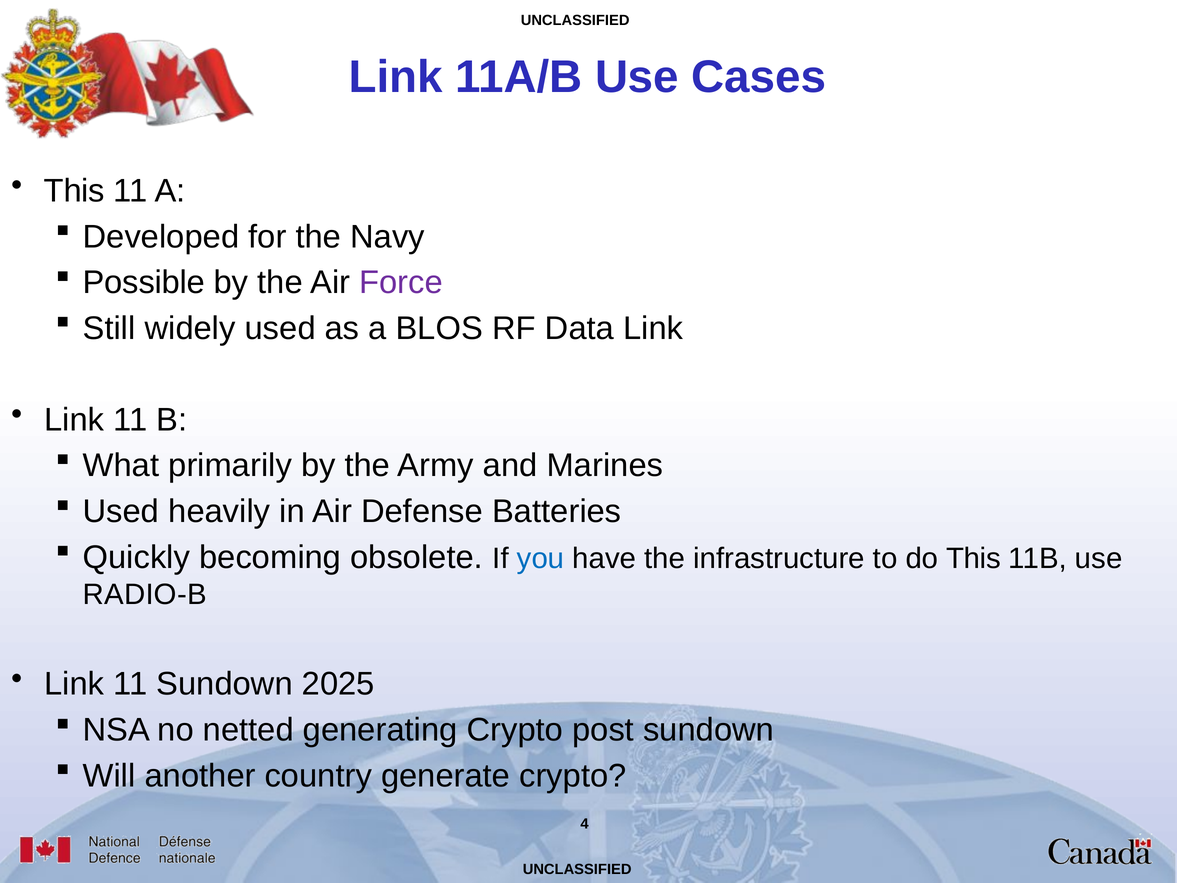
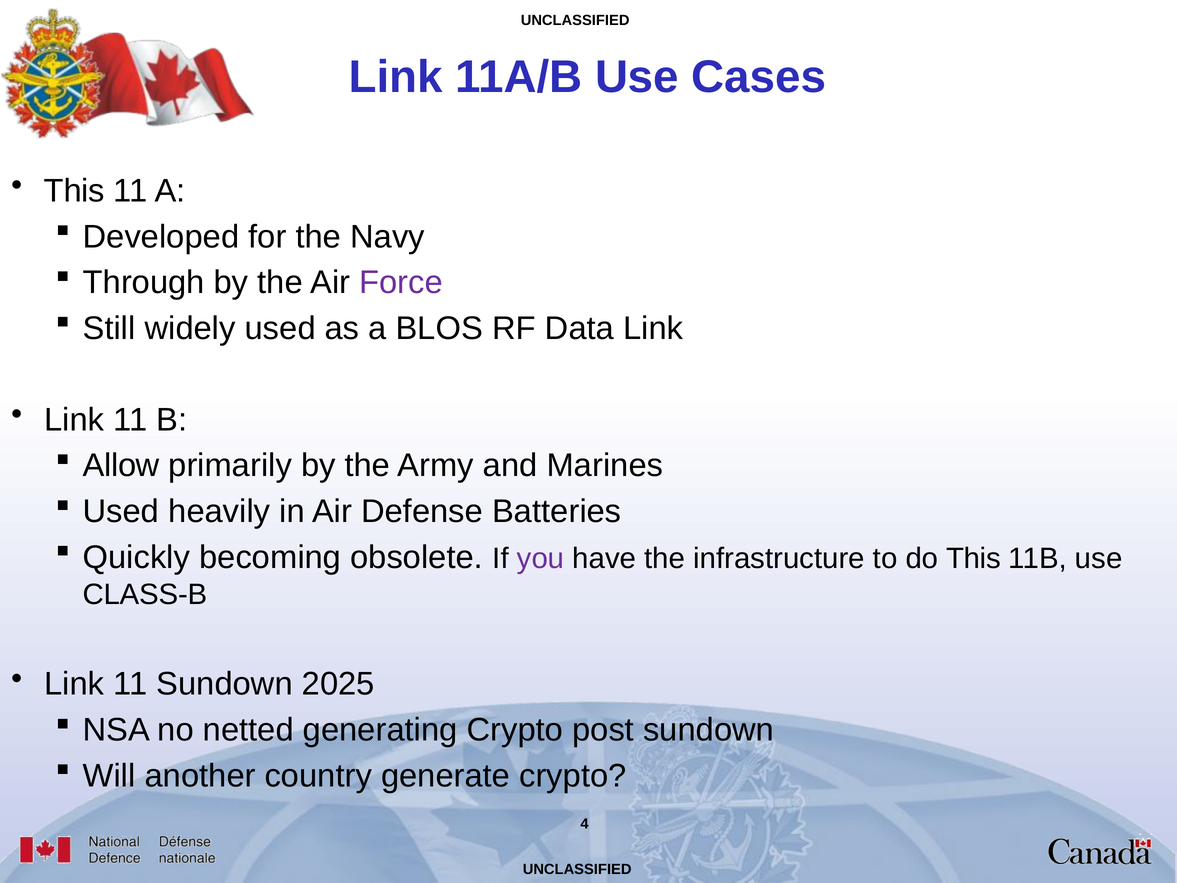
Possible: Possible -> Through (144, 282)
What: What -> Allow (121, 466)
you colour: blue -> purple (541, 558)
RADIO-B: RADIO-B -> CLASS-B (145, 594)
